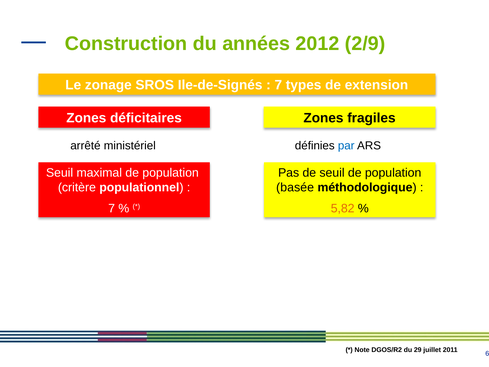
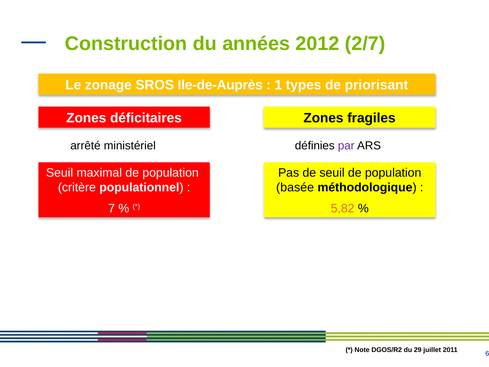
2/9: 2/9 -> 2/7 (365, 44)
Ile-de-Signés: Ile-de-Signés -> Ile-de-Auprès (220, 85)
7: 7 -> 1 (278, 85)
extension: extension -> priorisant (376, 85)
par colour: blue -> purple (346, 146)
